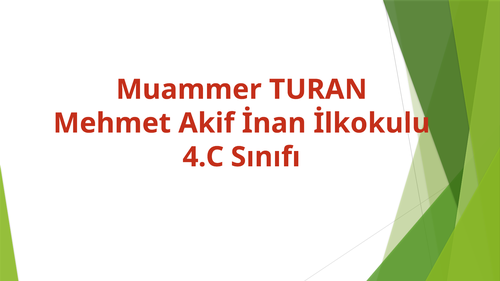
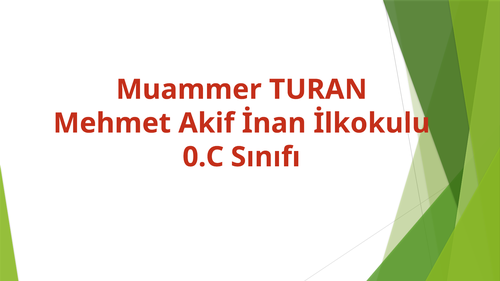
4.C: 4.C -> 0.C (203, 157)
